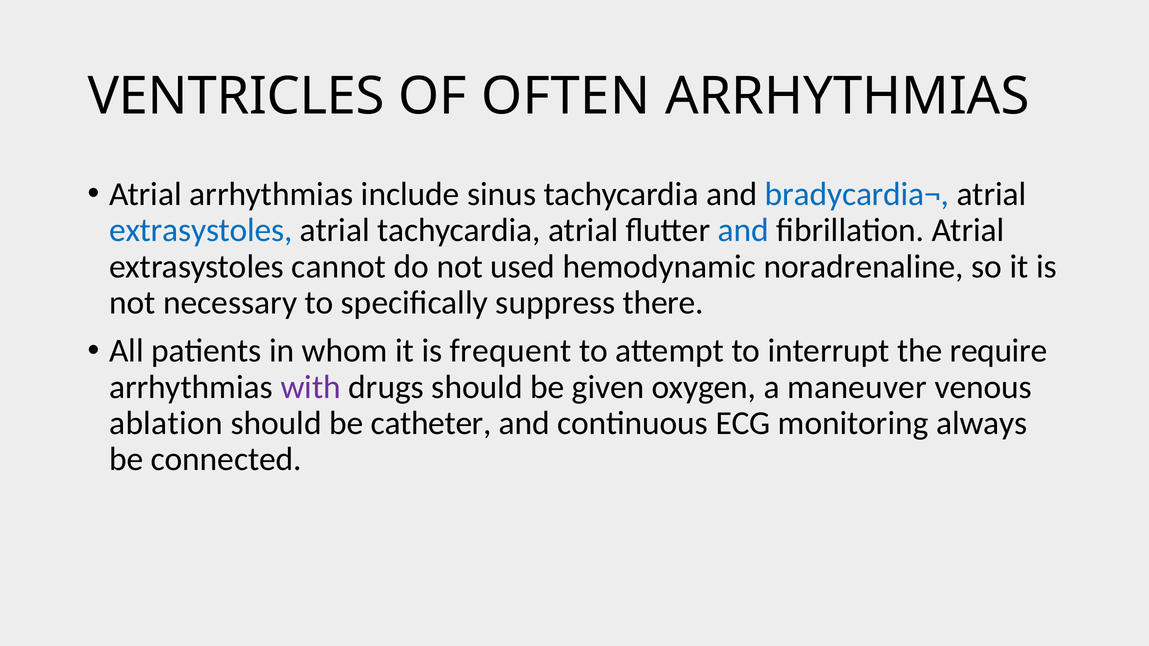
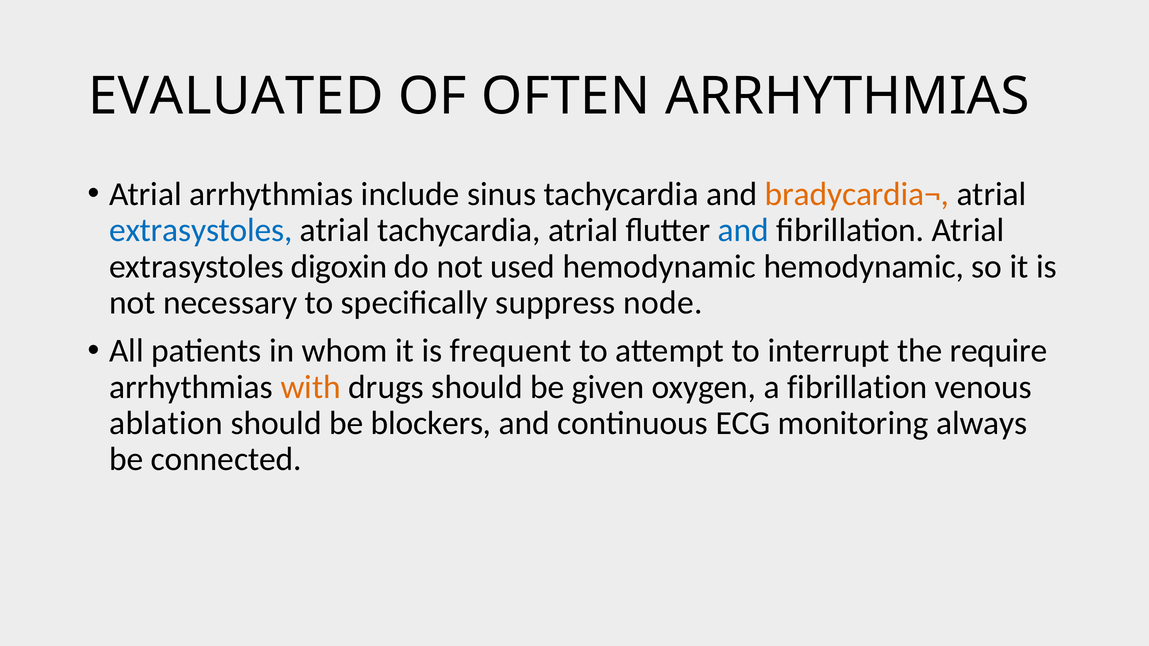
VENTRICLES: VENTRICLES -> EVALUATED (236, 97)
bradycardia¬ colour: blue -> orange (857, 194)
cannot: cannot -> digoxin (339, 267)
hemodynamic noradrenaline: noradrenaline -> hemodynamic (864, 267)
there: there -> node (663, 303)
with colour: purple -> orange (311, 387)
a maneuver: maneuver -> fibrillation (857, 387)
catheter: catheter -> blockers (431, 423)
